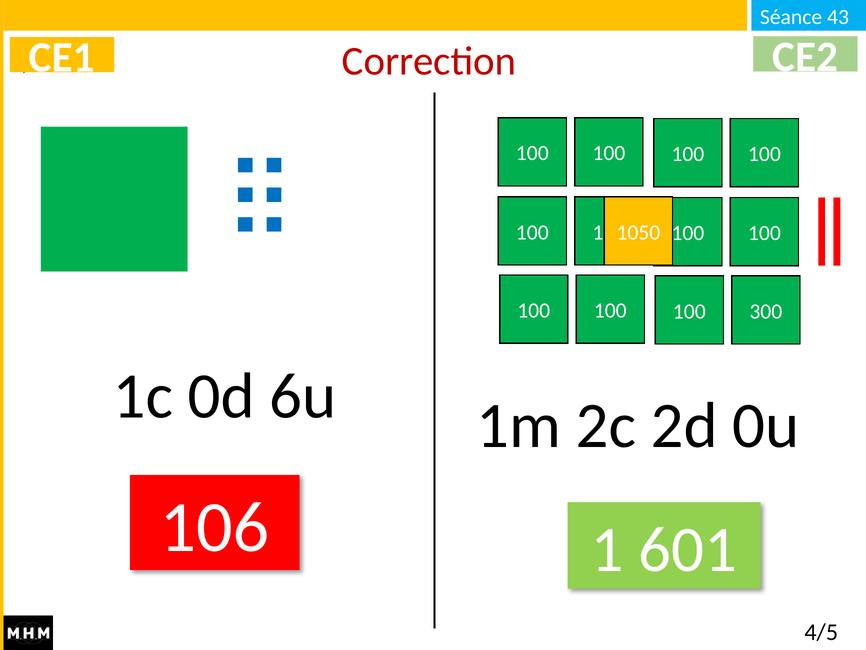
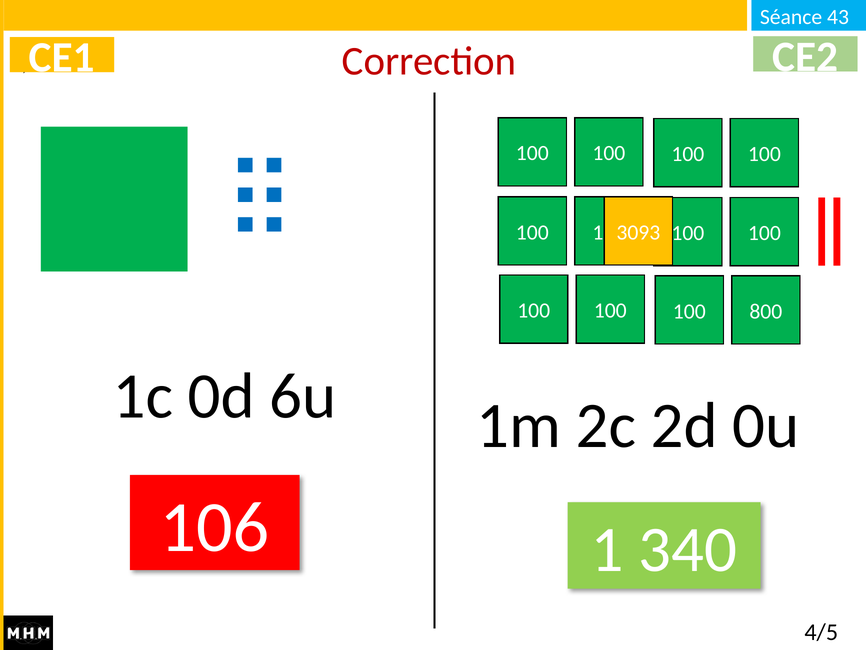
1050: 1050 -> 3093 (638, 232)
300: 300 -> 800 (766, 311)
601: 601 -> 340 (688, 550)
